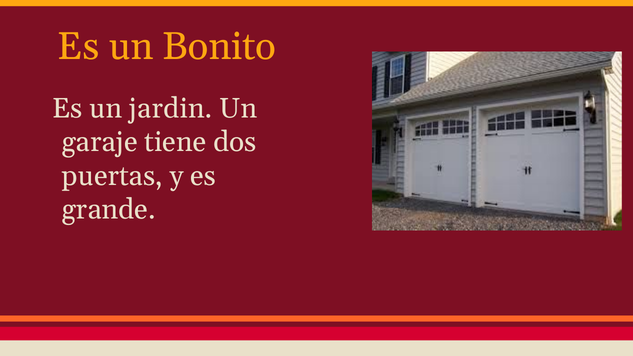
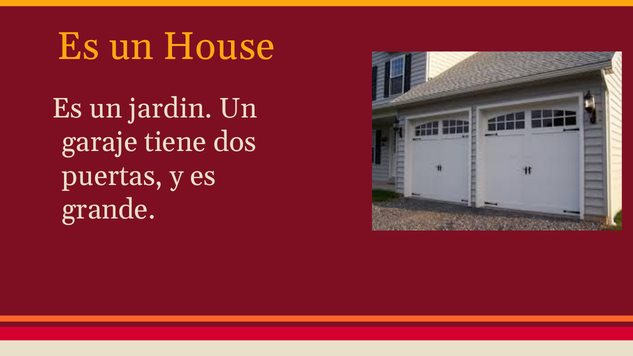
Bonito: Bonito -> House (219, 47)
